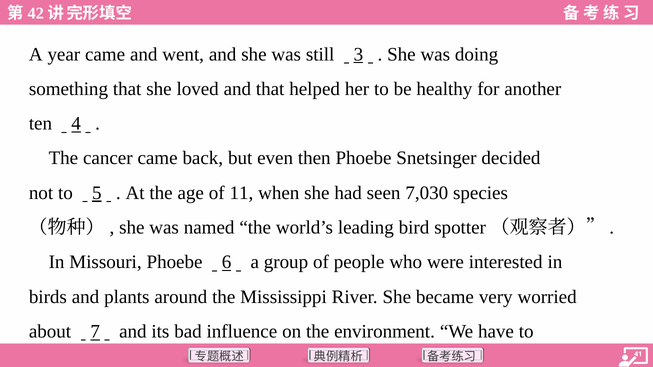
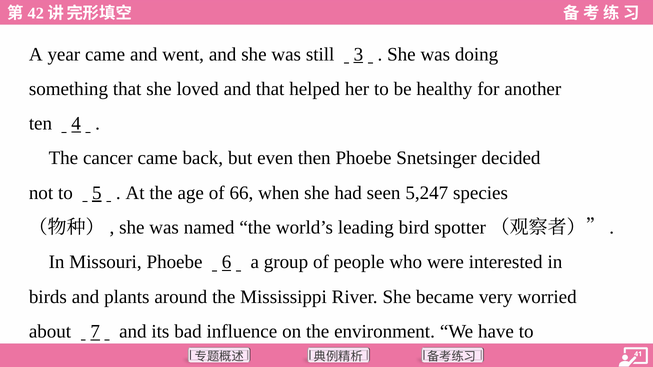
11: 11 -> 66 (241, 193)
7,030: 7,030 -> 5,247 (427, 193)
